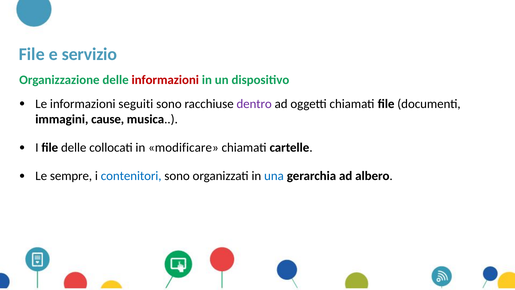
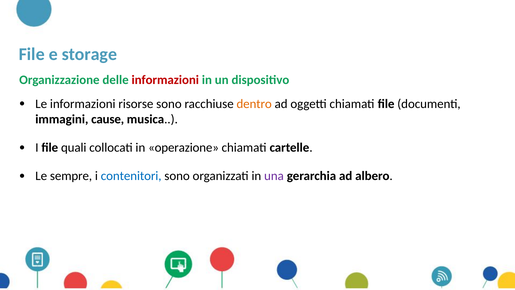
servizio: servizio -> storage (89, 54)
seguiti: seguiti -> risorse (136, 104)
dentro colour: purple -> orange (254, 104)
file delle: delle -> quali (74, 148)
modificare: modificare -> operazione (184, 148)
una colour: blue -> purple (274, 176)
